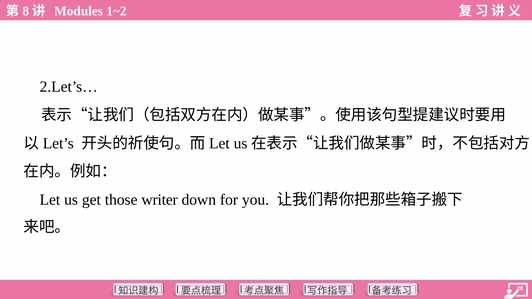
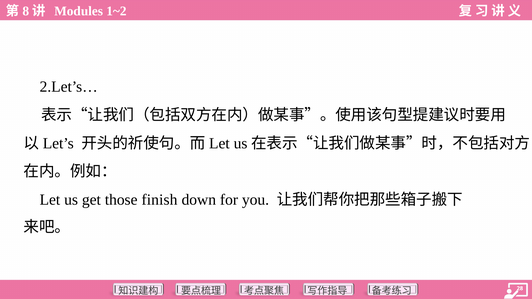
writer: writer -> finish (159, 200)
